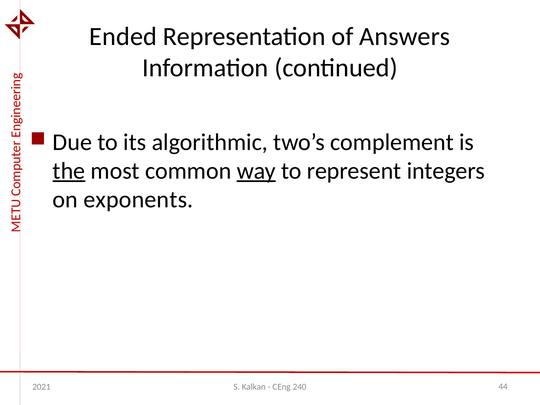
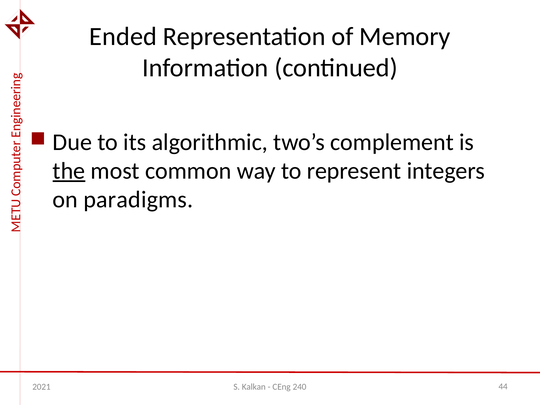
Answers: Answers -> Memory (405, 36)
way underline: present -> none (256, 171)
exponents: exponents -> paradigms (138, 200)
